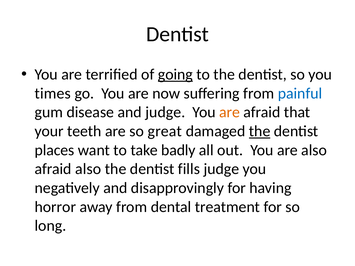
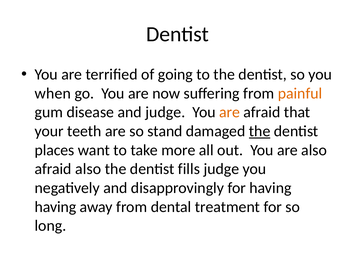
going underline: present -> none (175, 74)
times: times -> when (53, 93)
painful colour: blue -> orange (300, 93)
great: great -> stand (165, 131)
badly: badly -> more (178, 150)
horror: horror -> having (55, 207)
